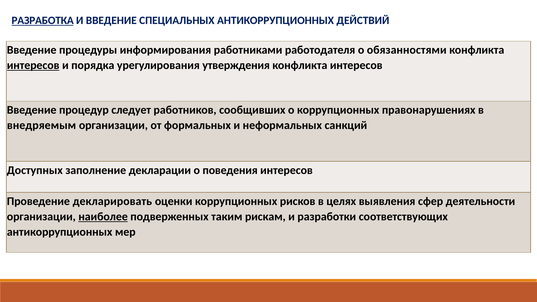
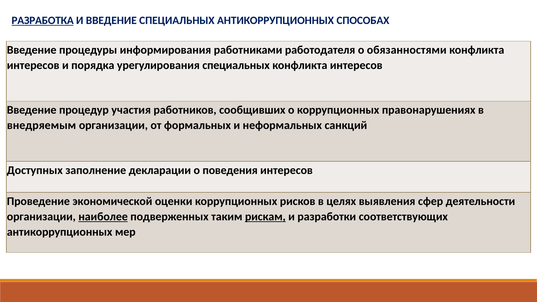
ДЕЙСТВИЙ: ДЕЙСТВИЙ -> СПОСОБАХ (363, 21)
интересов underline: present -> none (33, 65)
урегулирования утверждения: утверждения -> специальных (236, 65)
следует: следует -> участия (131, 110)
декларировать: декларировать -> экономической (112, 201)
рискам underline: none -> present (265, 217)
